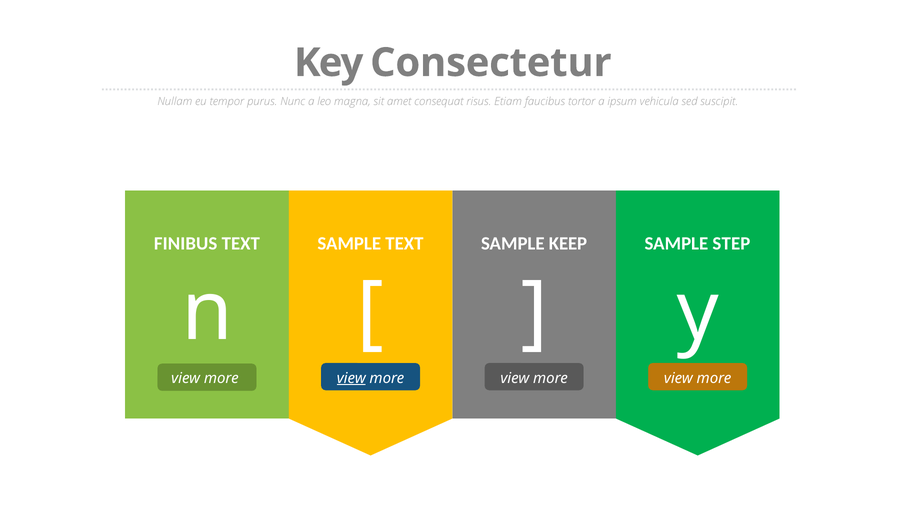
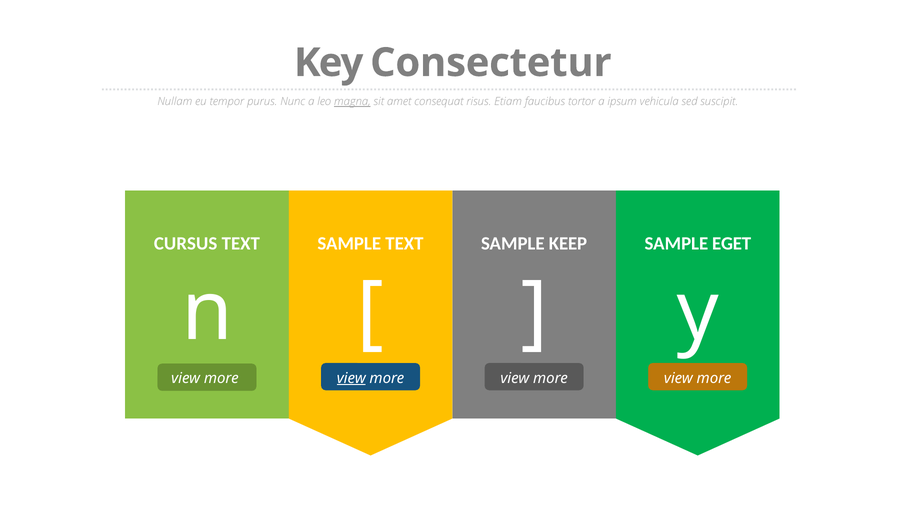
magna underline: none -> present (352, 102)
FINIBUS: FINIBUS -> CURSUS (186, 244)
STEP: STEP -> EGET (732, 244)
